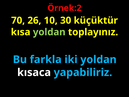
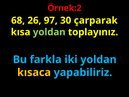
70: 70 -> 68 (18, 20)
10: 10 -> 97 (51, 20)
küçüktür: küçüktür -> çarparak (96, 20)
kısaca colour: white -> yellow (34, 72)
